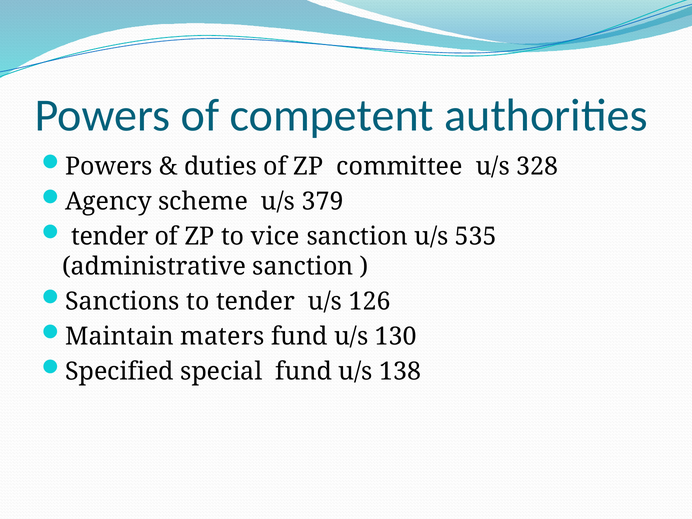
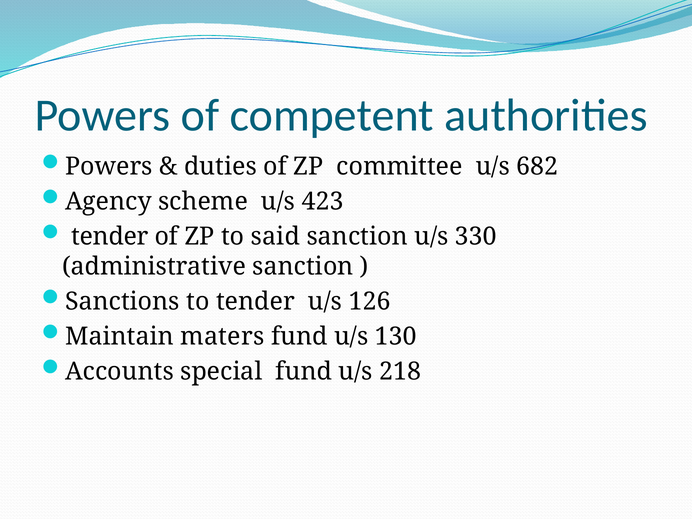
328: 328 -> 682 (537, 167)
379: 379 -> 423 (323, 202)
vice: vice -> said (275, 237)
535: 535 -> 330 (476, 237)
Specified: Specified -> Accounts (119, 371)
138: 138 -> 218 (400, 371)
